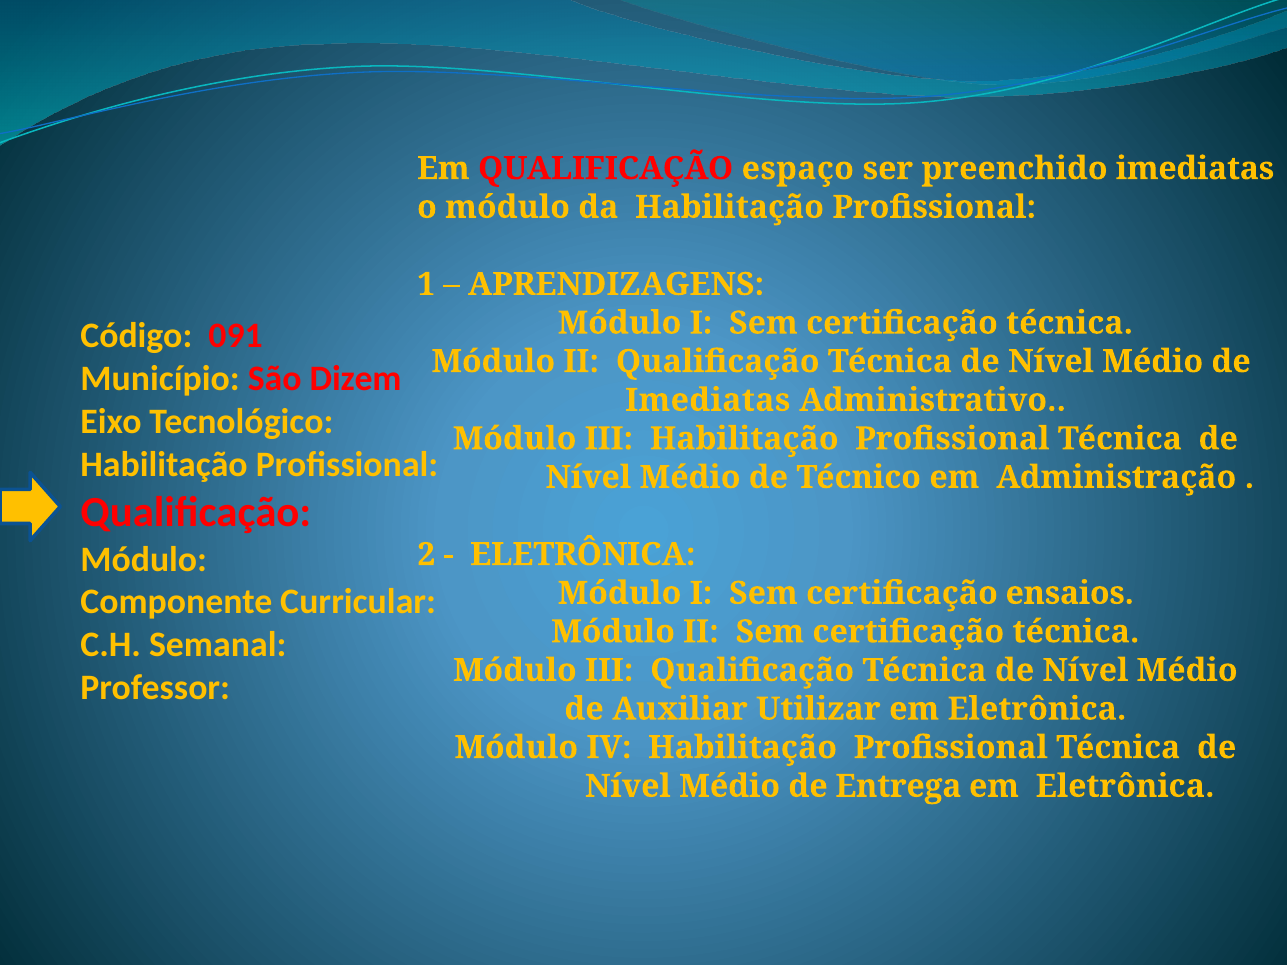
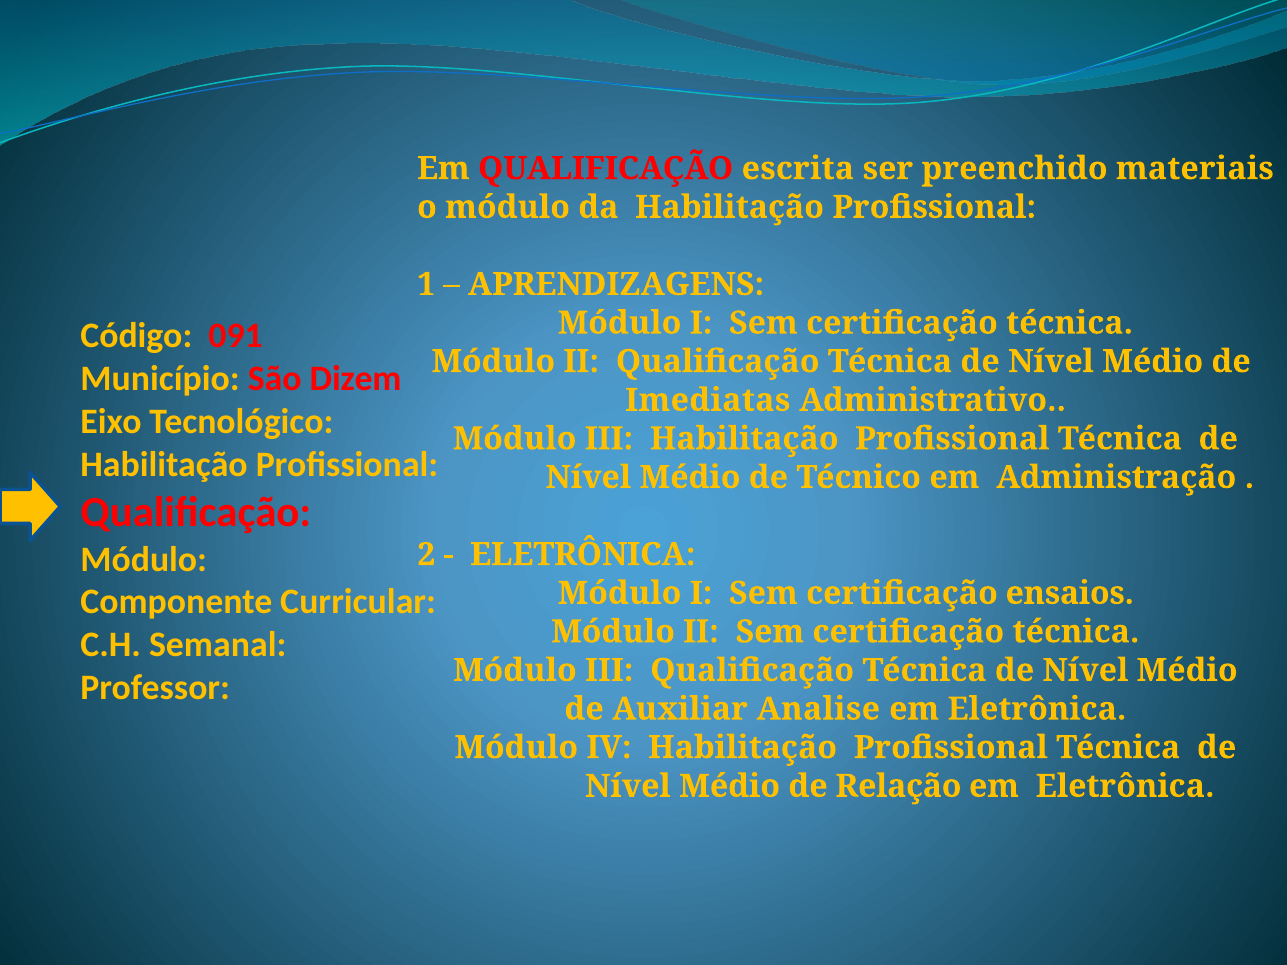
espaço: espaço -> escrita (798, 169)
preenchido imediatas: imediatas -> materiais (1195, 169)
Utilizar: Utilizar -> Analise (818, 709)
Entrega: Entrega -> Relação (898, 786)
